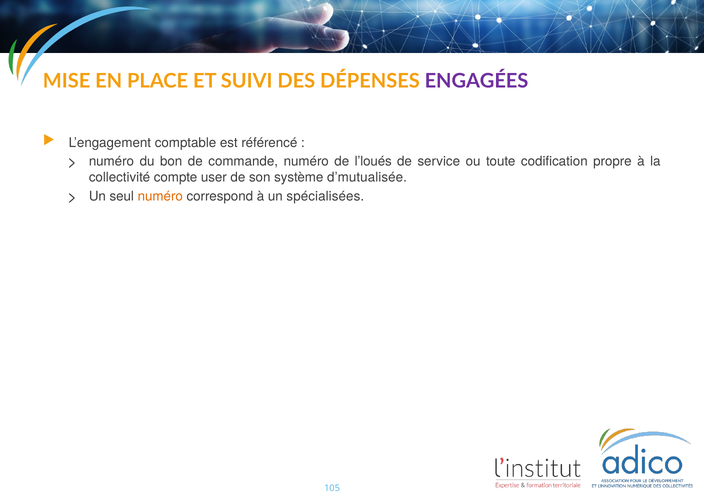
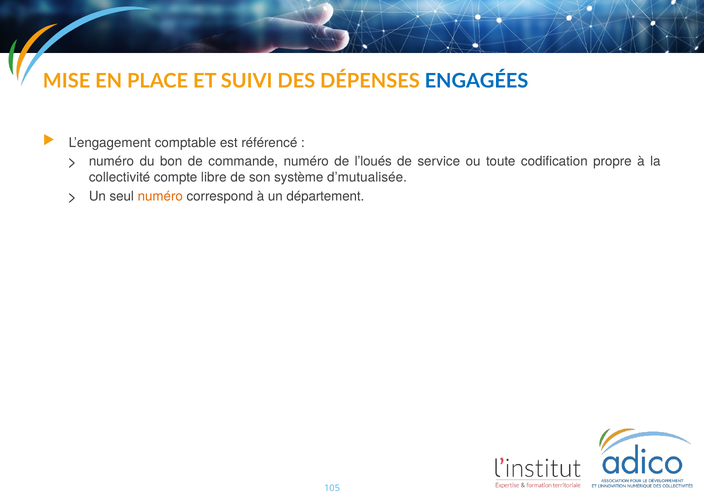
ENGAGÉES colour: purple -> blue (476, 81)
user: user -> libre (214, 177)
spécialisées: spécialisées -> département (325, 196)
